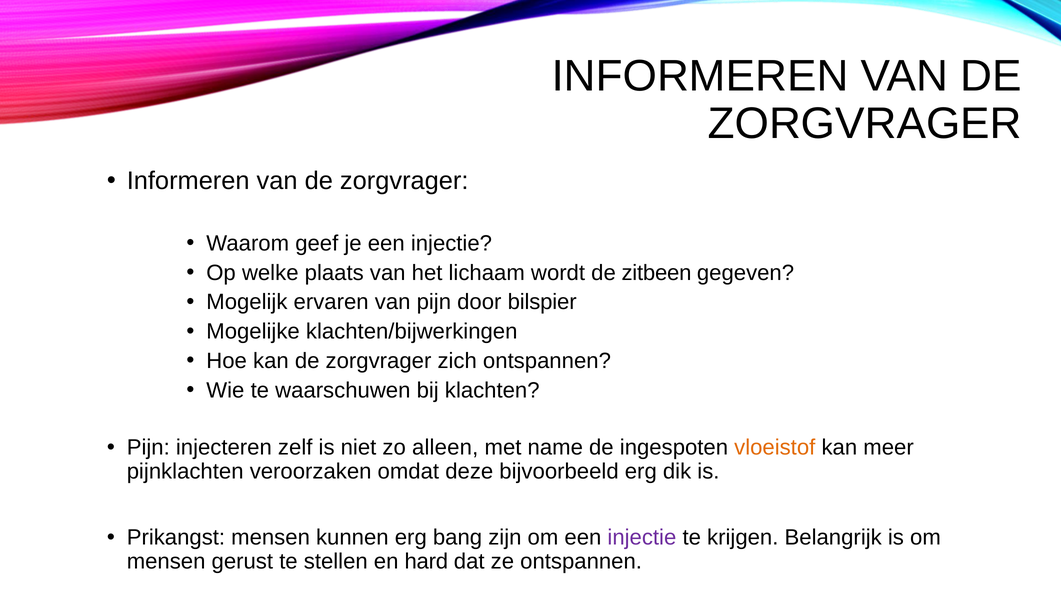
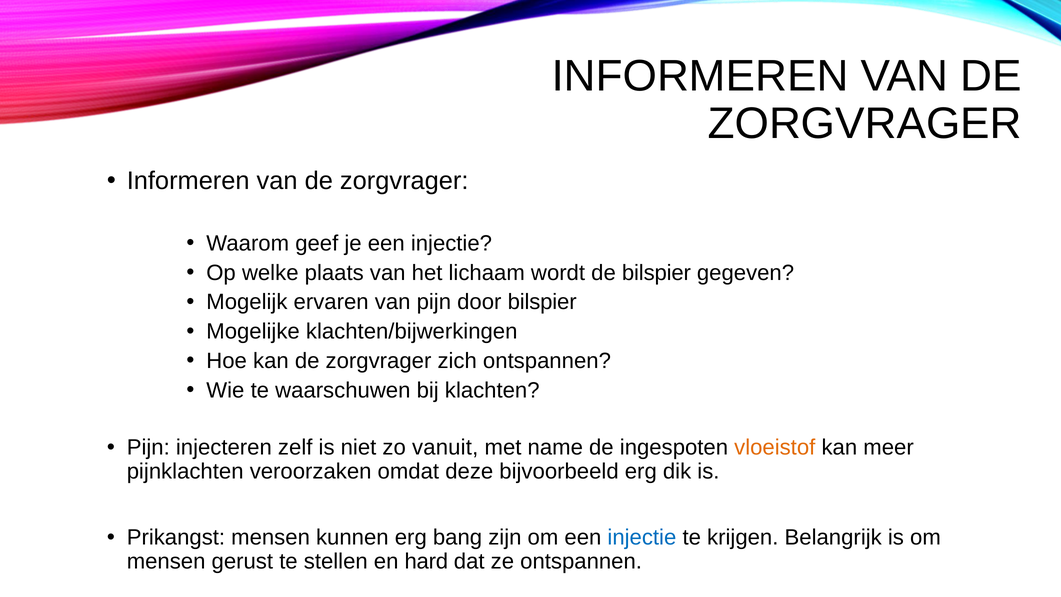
de zitbeen: zitbeen -> bilspier (656, 273)
alleen: alleen -> vanuit (445, 447)
injectie colour: purple -> blue (642, 537)
